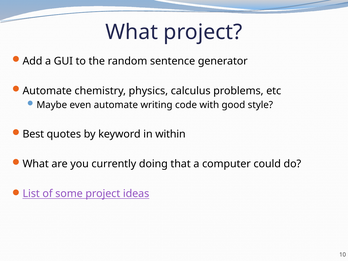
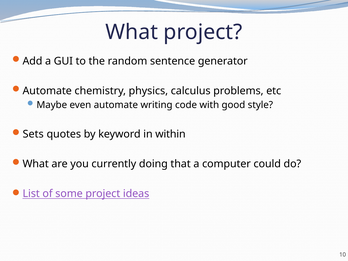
Best: Best -> Sets (33, 134)
